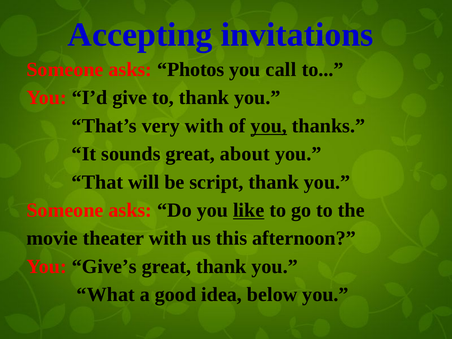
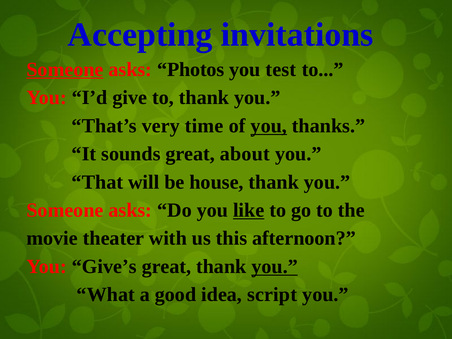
Someone underline: none -> present (65, 70)
call: call -> test (281, 70)
very with: with -> time (204, 126)
script: script -> house (217, 182)
you underline: none -> present (275, 266)
below: below -> script (272, 295)
